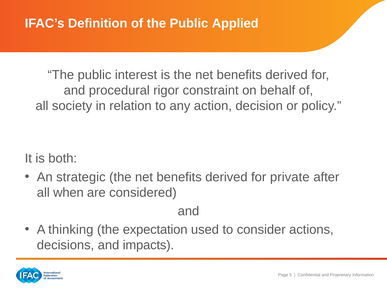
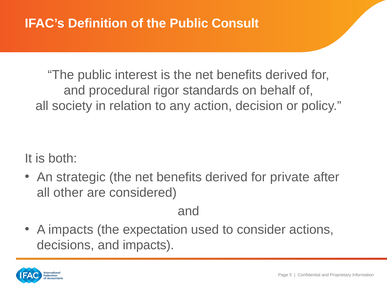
Applied: Applied -> Consult (235, 23)
constraint: constraint -> standards (211, 91)
when: when -> other (68, 193)
A thinking: thinking -> impacts (71, 230)
